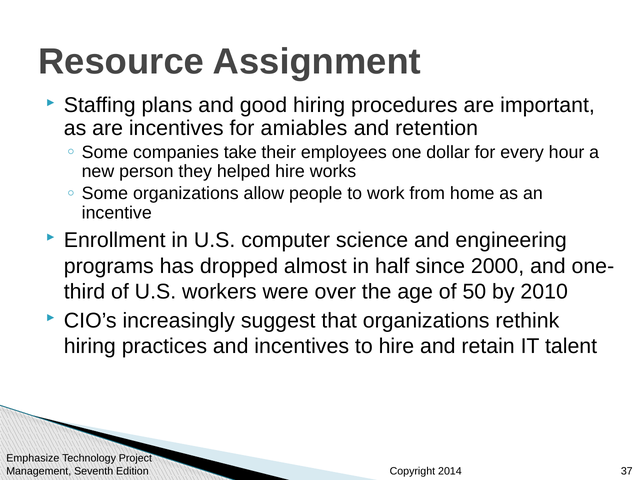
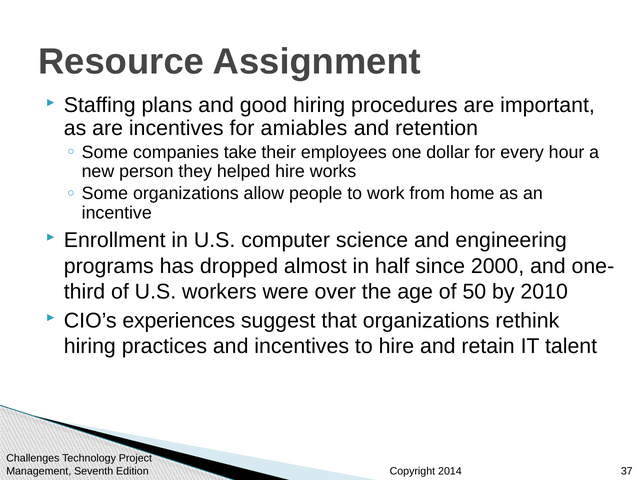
increasingly: increasingly -> experiences (179, 320)
Emphasize: Emphasize -> Challenges (33, 458)
